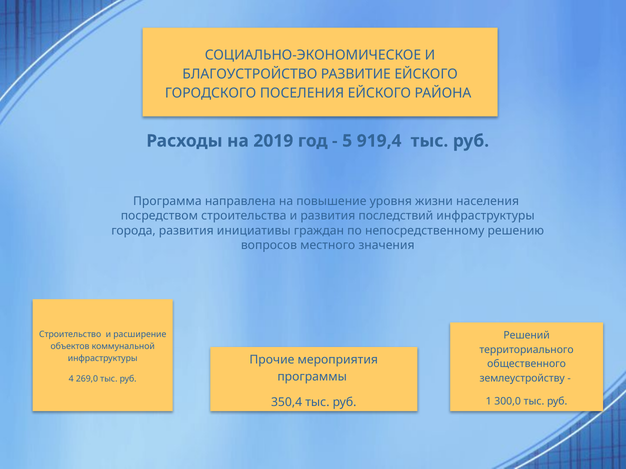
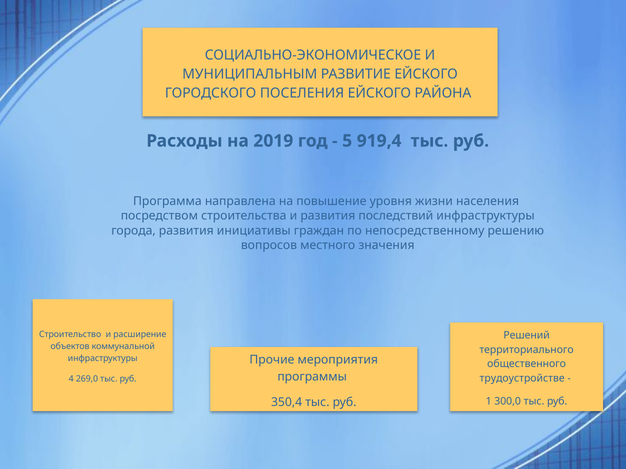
БЛАГОУСТРОЙСТВО: БЛАГОУСТРОЙСТВО -> МУНИЦИПАЛЬНЫМ (250, 74)
землеустройству: землеустройству -> трудоустройстве (522, 379)
